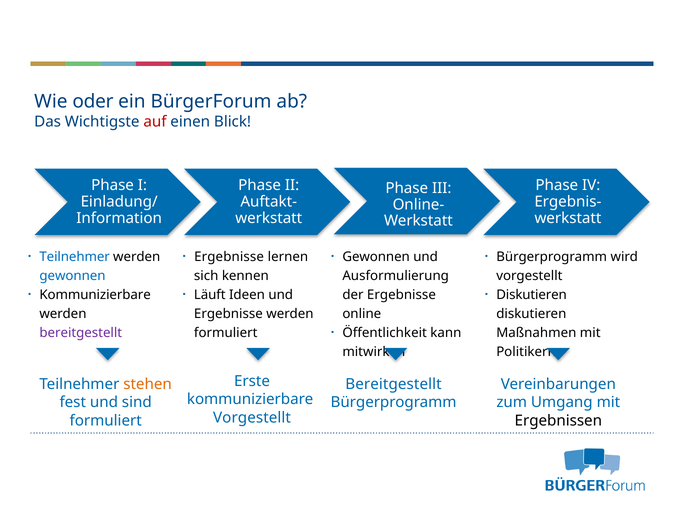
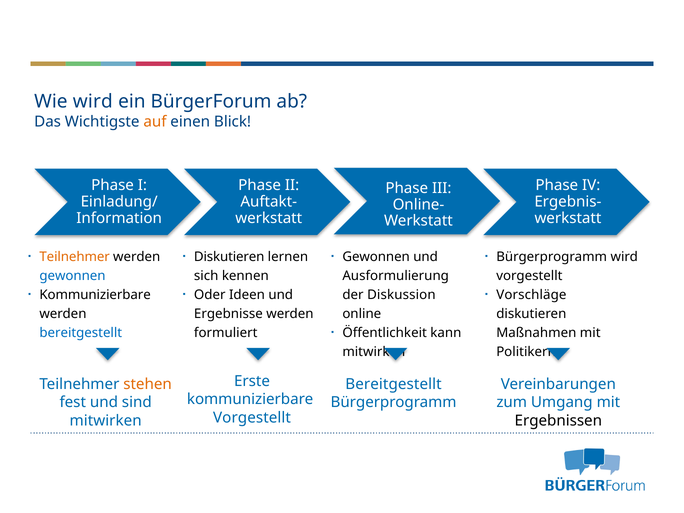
Wie oder: oder -> wird (93, 101)
auf colour: red -> orange (155, 122)
Teilnehmer colour: blue -> orange (75, 257)
Ergebnisse: Ergebnisse -> Diskutieren (229, 257)
Läuft: Läuft -> Oder (210, 295)
Diskutieren: Diskutieren -> Vorschläge (531, 295)
der Ergebnisse: Ergebnisse -> Diskussion (401, 295)
bereitgestellt colour: purple -> blue (81, 333)
formuliert: formuliert -> mitwirken (106, 421)
